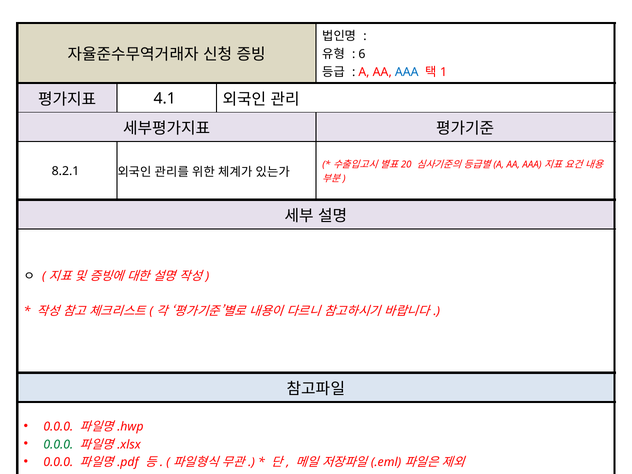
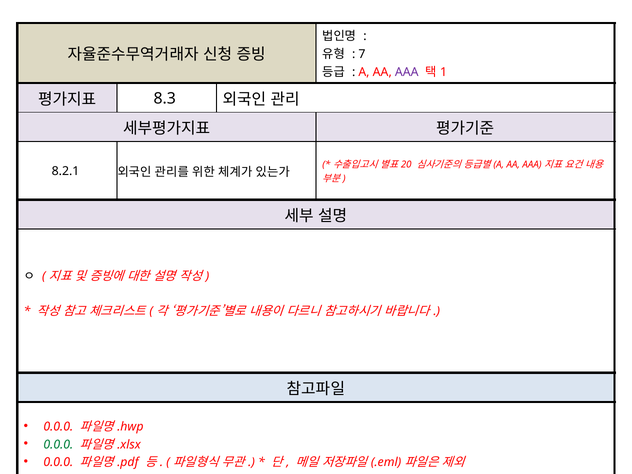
6: 6 -> 7 (362, 54)
AAA colour: blue -> purple (407, 72)
4.1: 4.1 -> 8.3 (165, 99)
